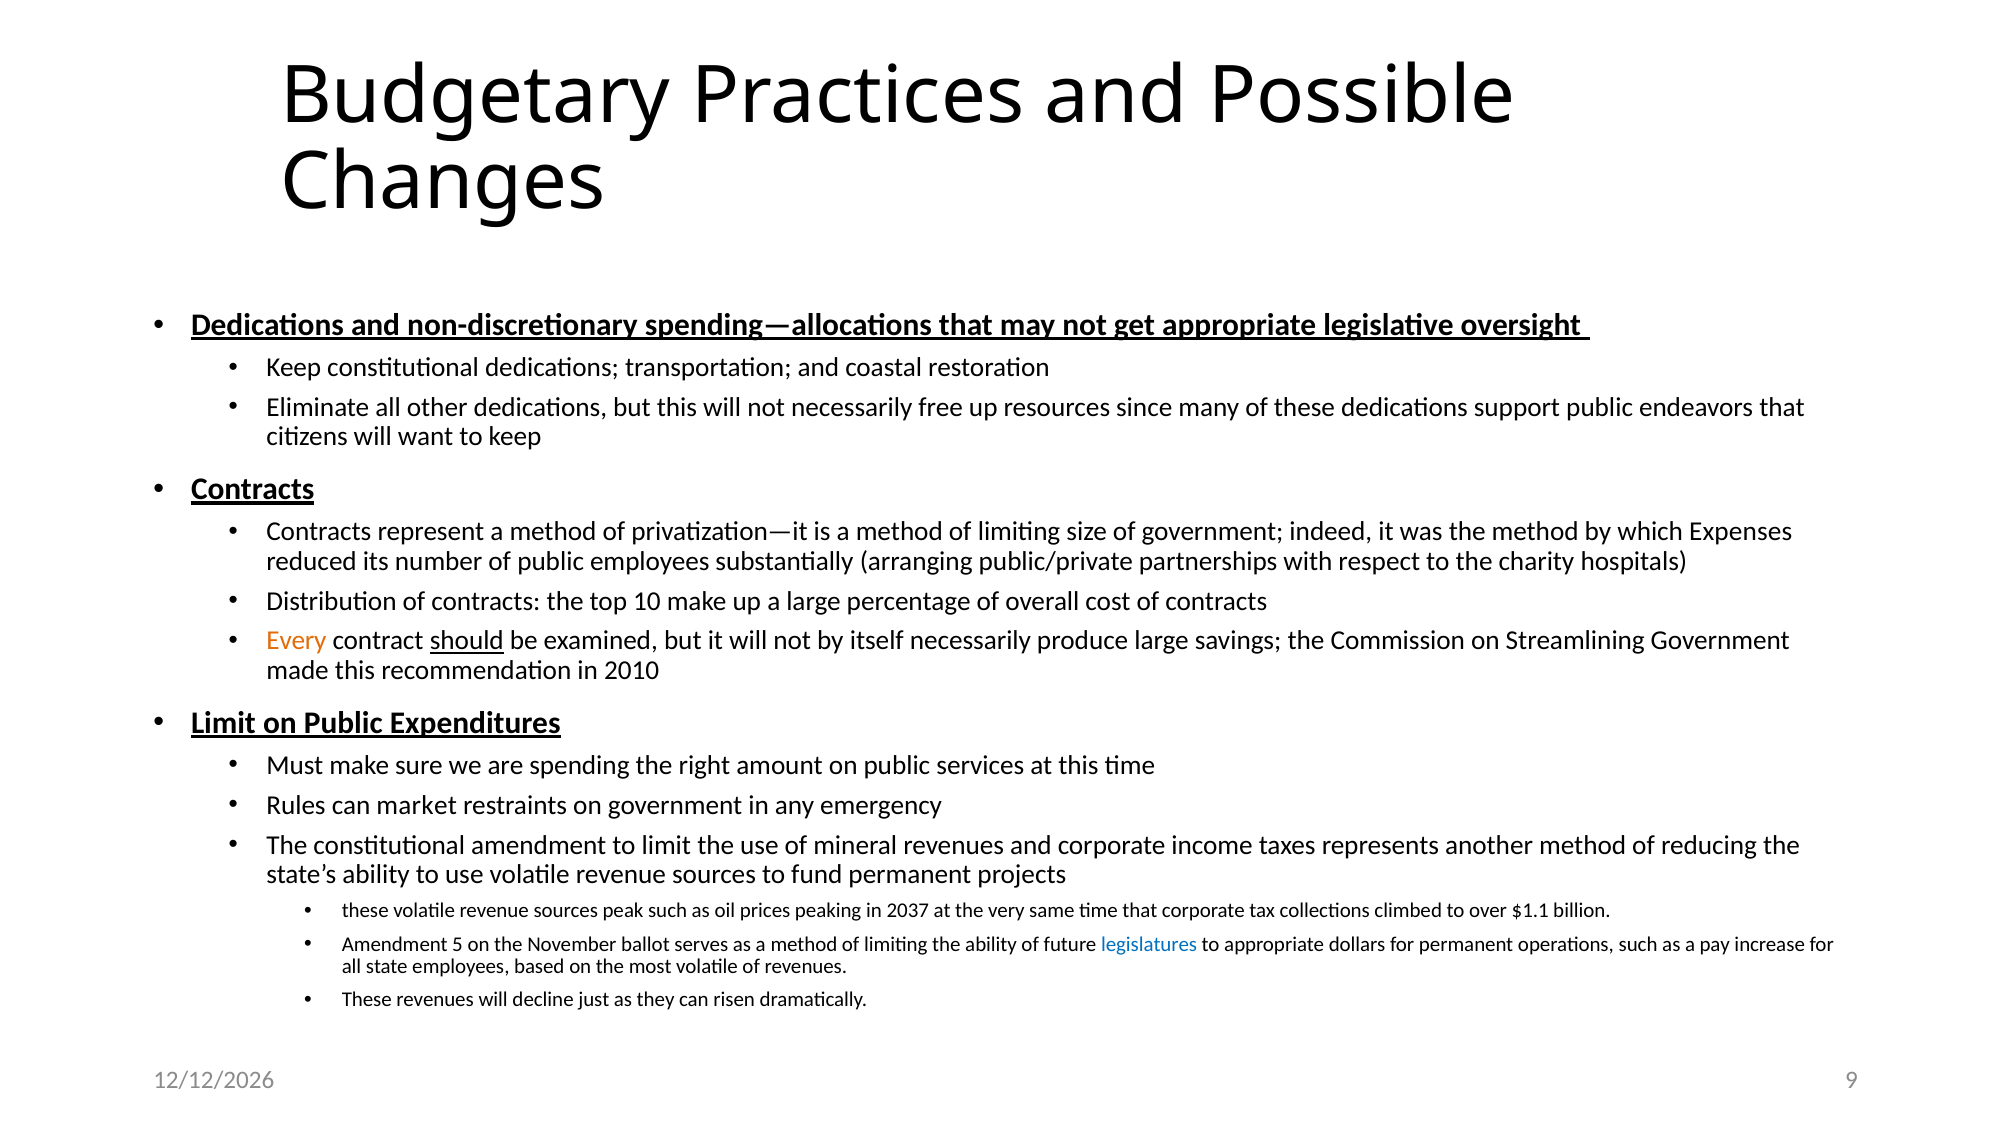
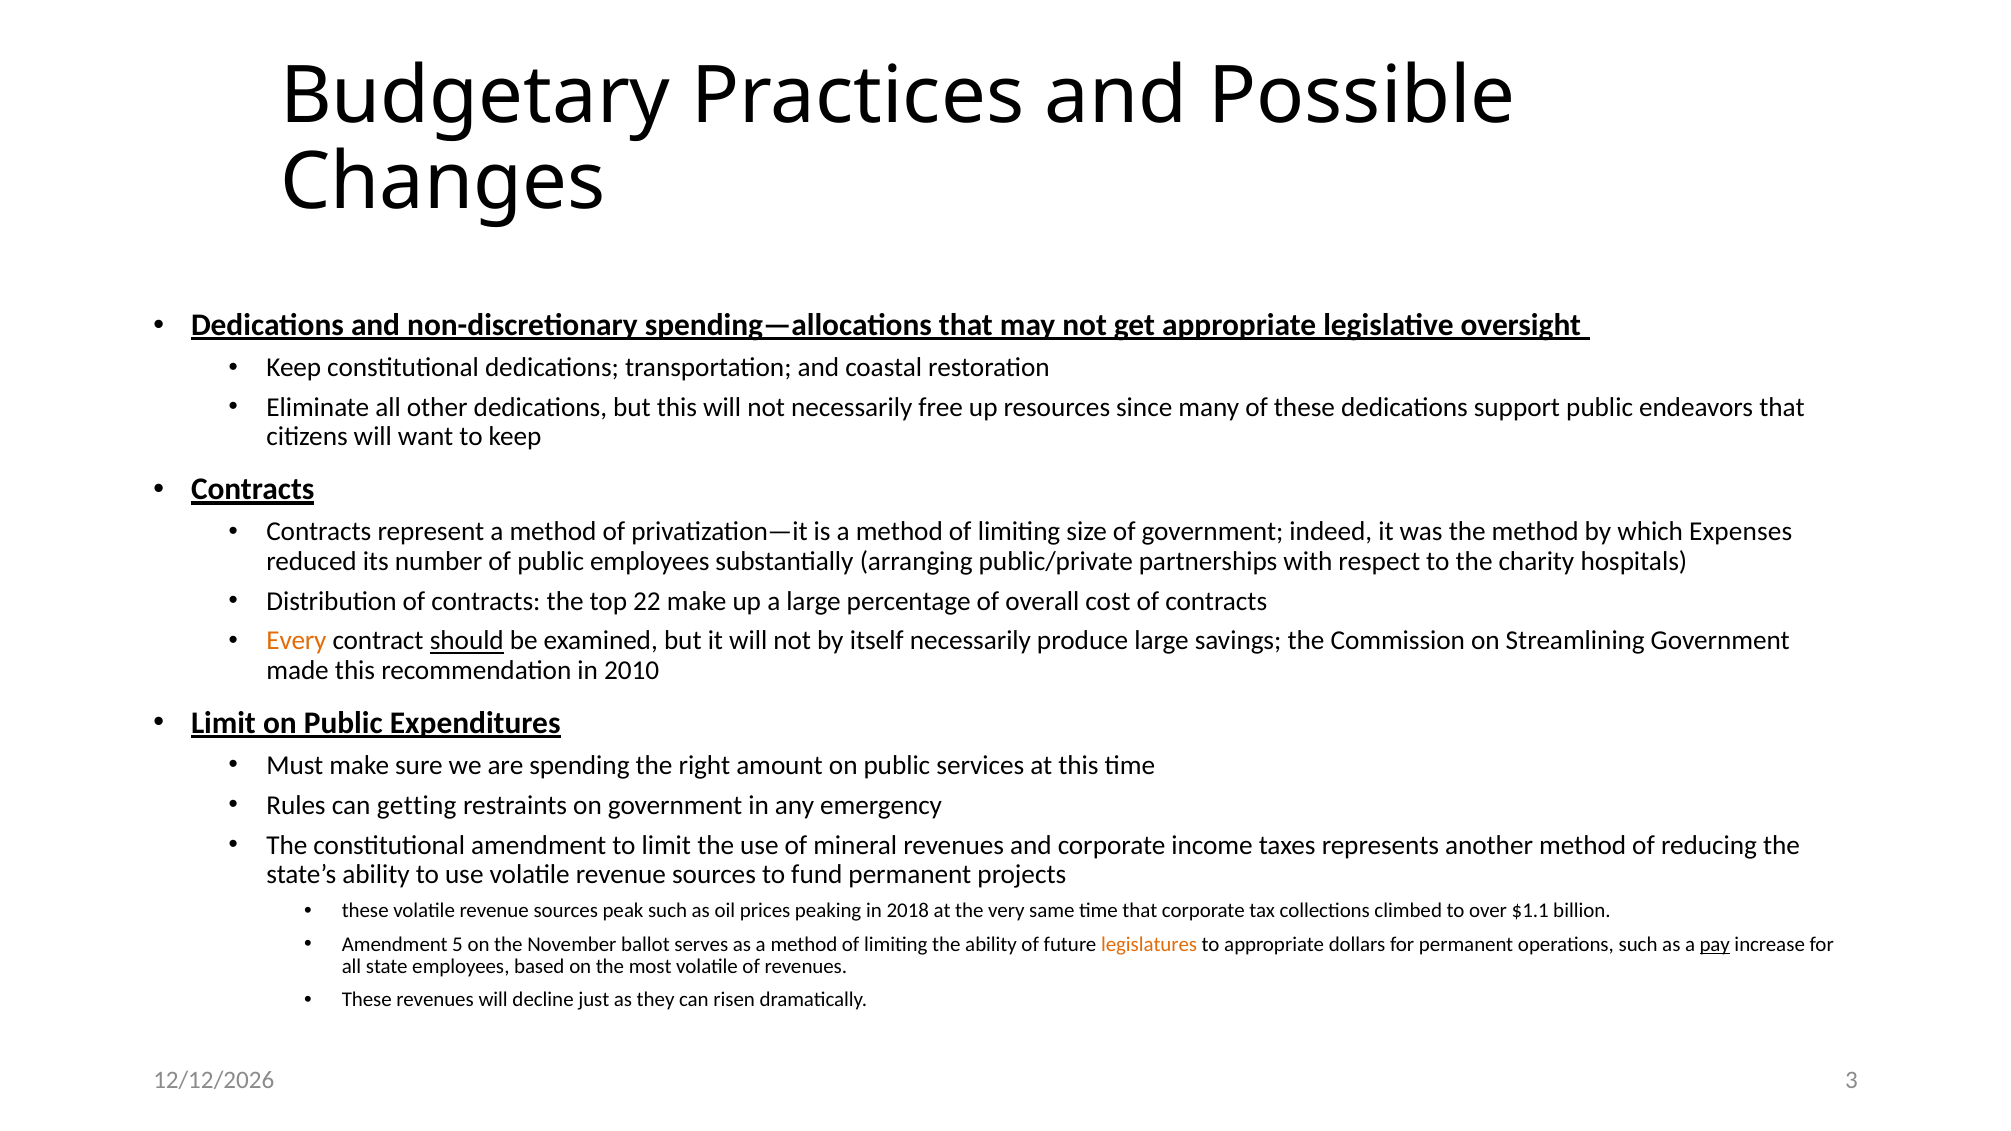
10: 10 -> 22 (647, 601)
market: market -> getting (417, 805)
2037: 2037 -> 2018 (908, 911)
legislatures colour: blue -> orange (1149, 944)
pay underline: none -> present (1715, 944)
9: 9 -> 3 (1851, 1080)
